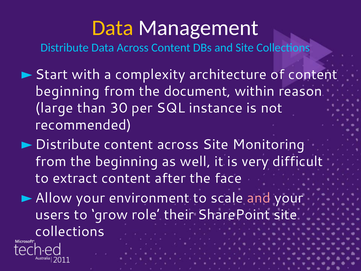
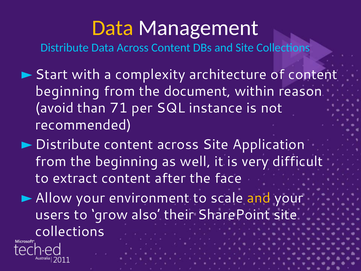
large: large -> avoid (54, 108)
30: 30 -> 71 (119, 108)
Monitoring: Monitoring -> Application (269, 144)
and colour: pink -> yellow (259, 198)
role: role -> also (146, 214)
